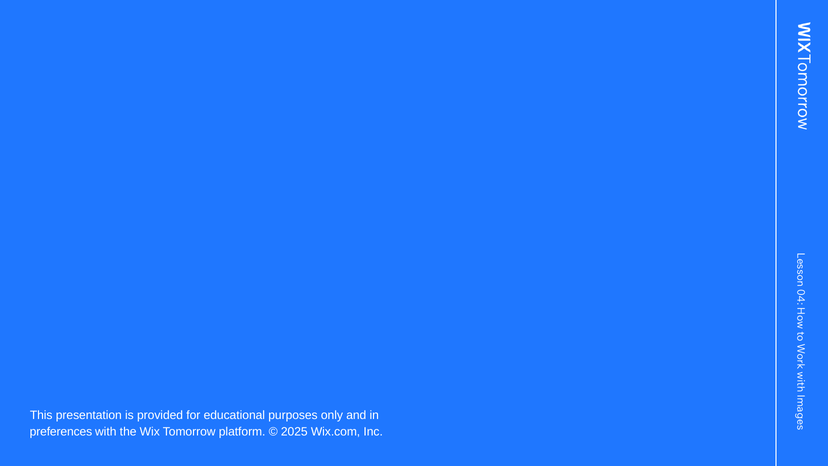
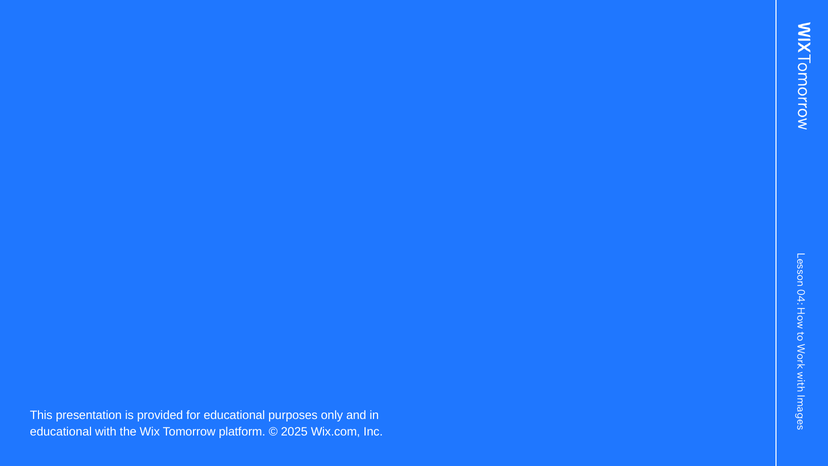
preferences: preferences -> educational (61, 432)
